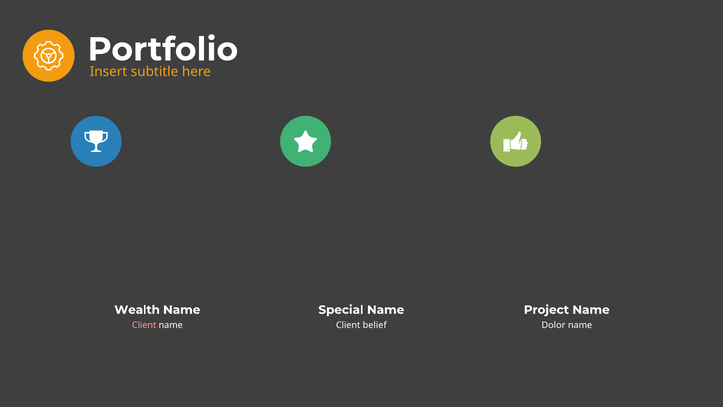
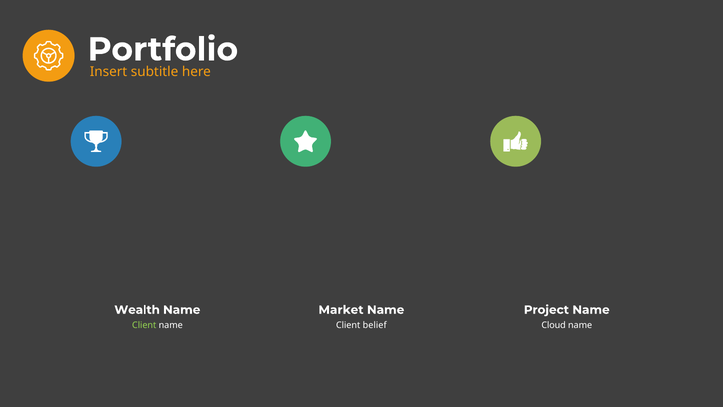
Special: Special -> Market (341, 310)
Client colour: pink -> light green (144, 325)
Dolor: Dolor -> Cloud (554, 325)
